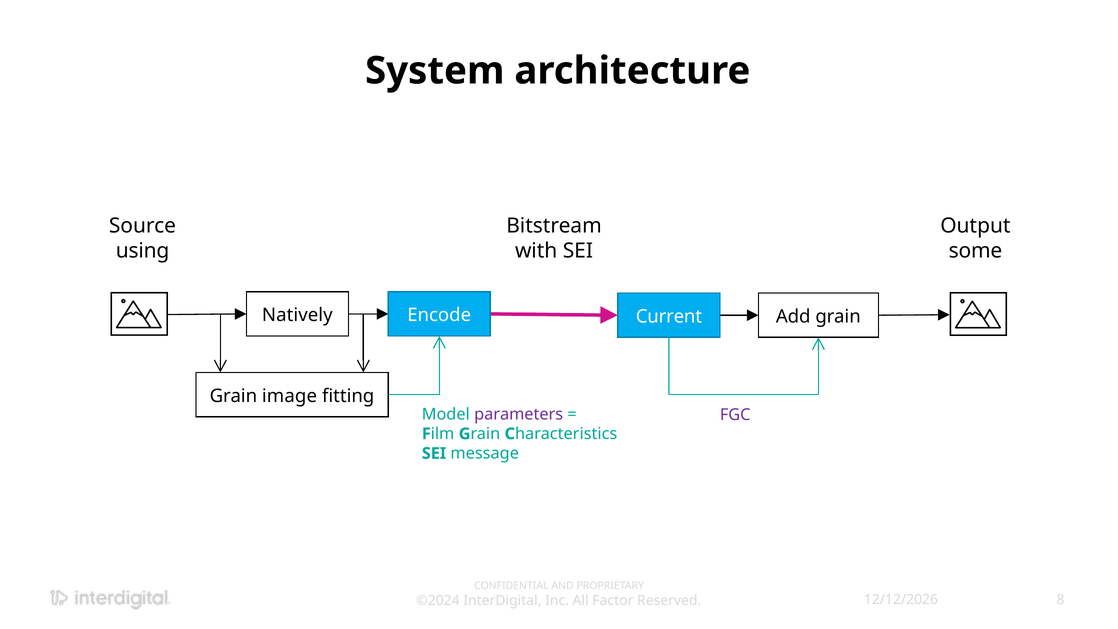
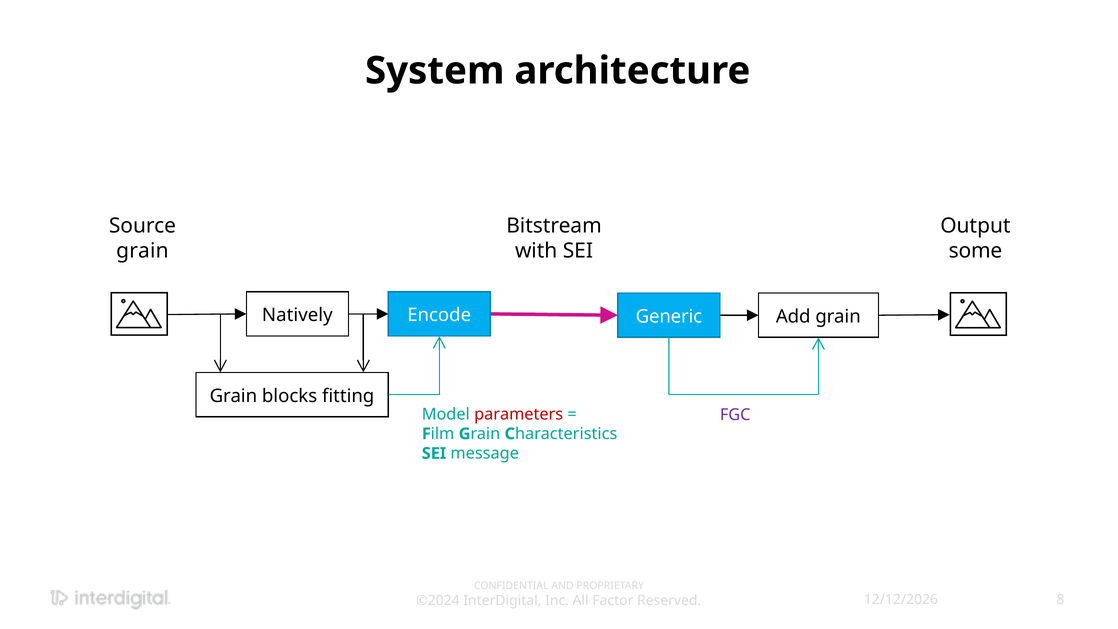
using: using -> grain (142, 251)
Current: Current -> Generic (669, 316)
image: image -> blocks (290, 396)
parameters colour: purple -> red (519, 414)
